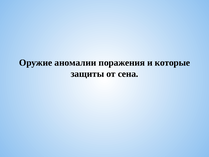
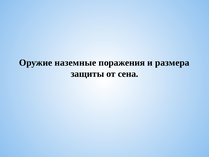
аномалии: аномалии -> наземные (75, 63)
которые: которые -> размера (172, 63)
